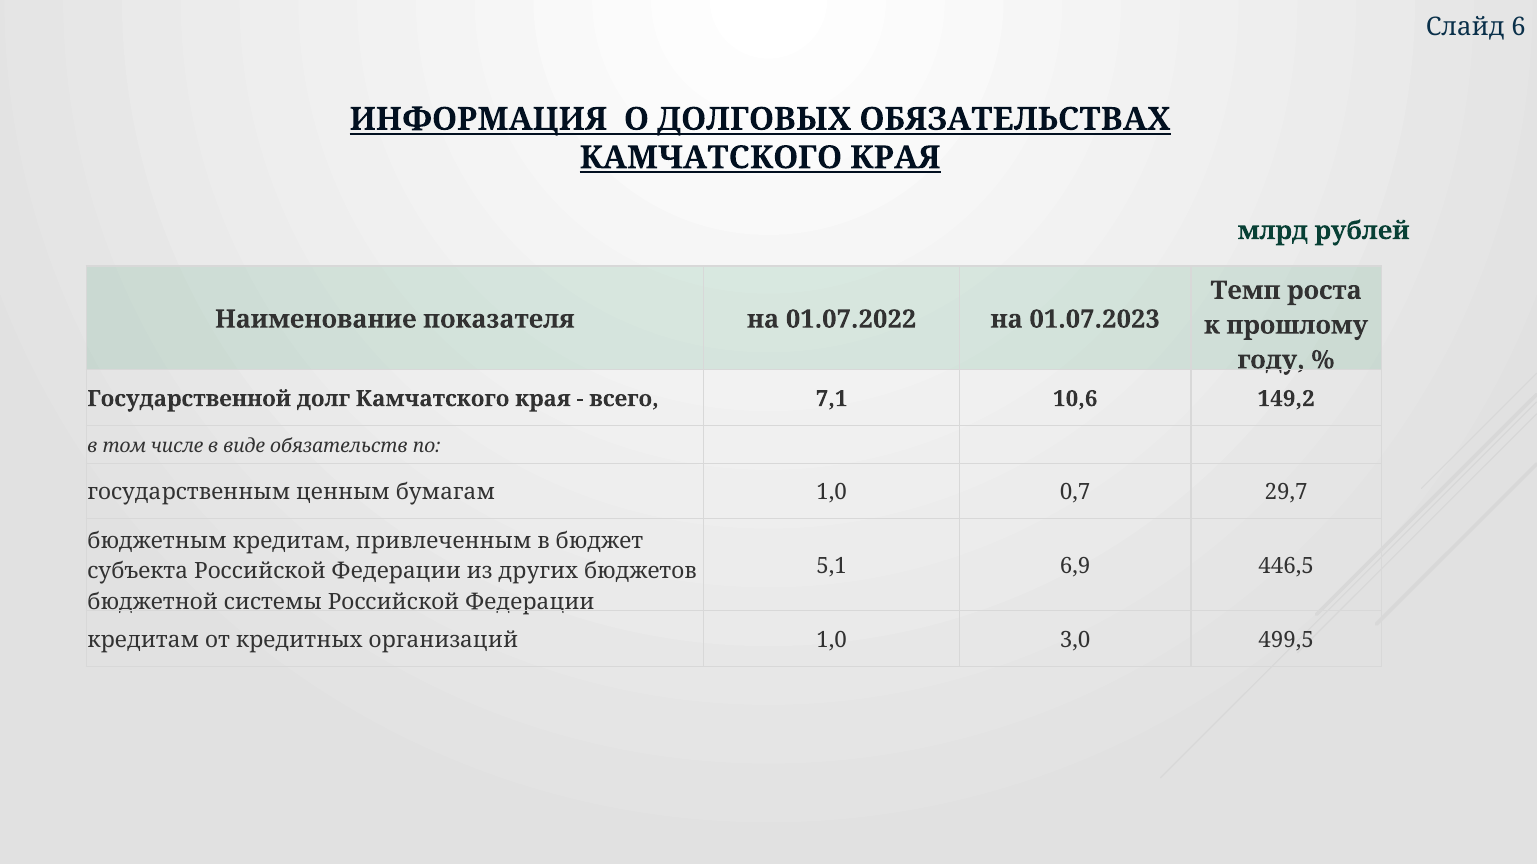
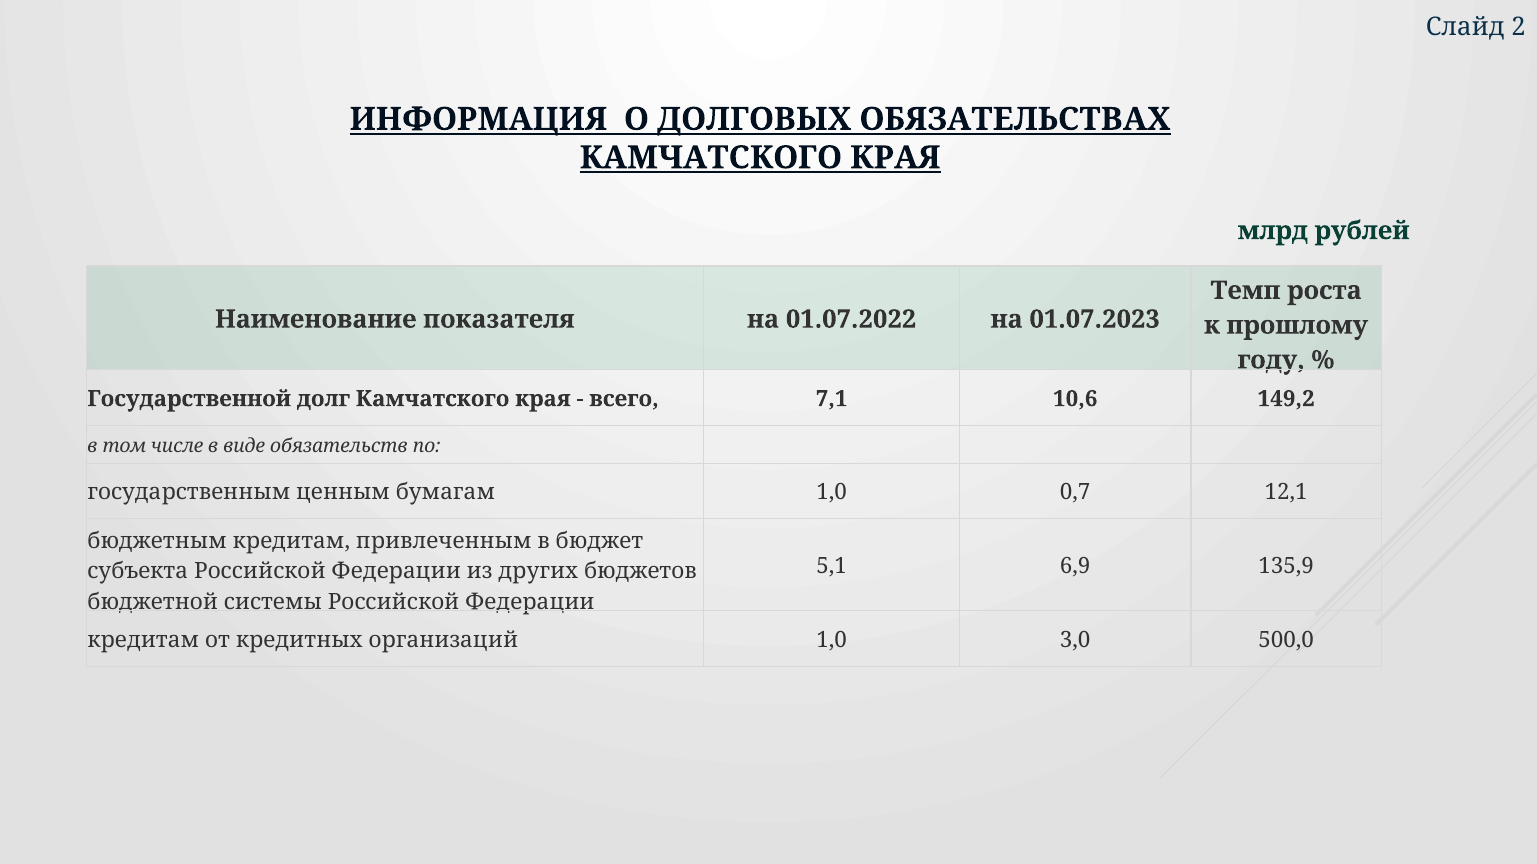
6: 6 -> 2 (1518, 27)
29,7: 29,7 -> 12,1 (1286, 493)
446,5: 446,5 -> 135,9 (1286, 566)
499,5: 499,5 -> 500,0 (1286, 640)
